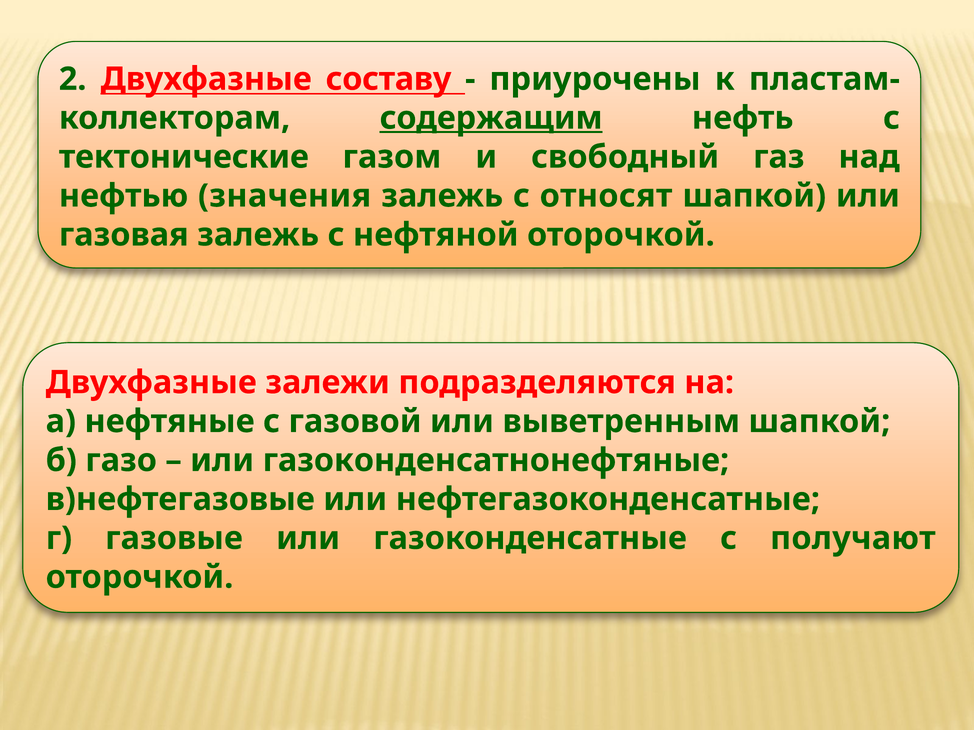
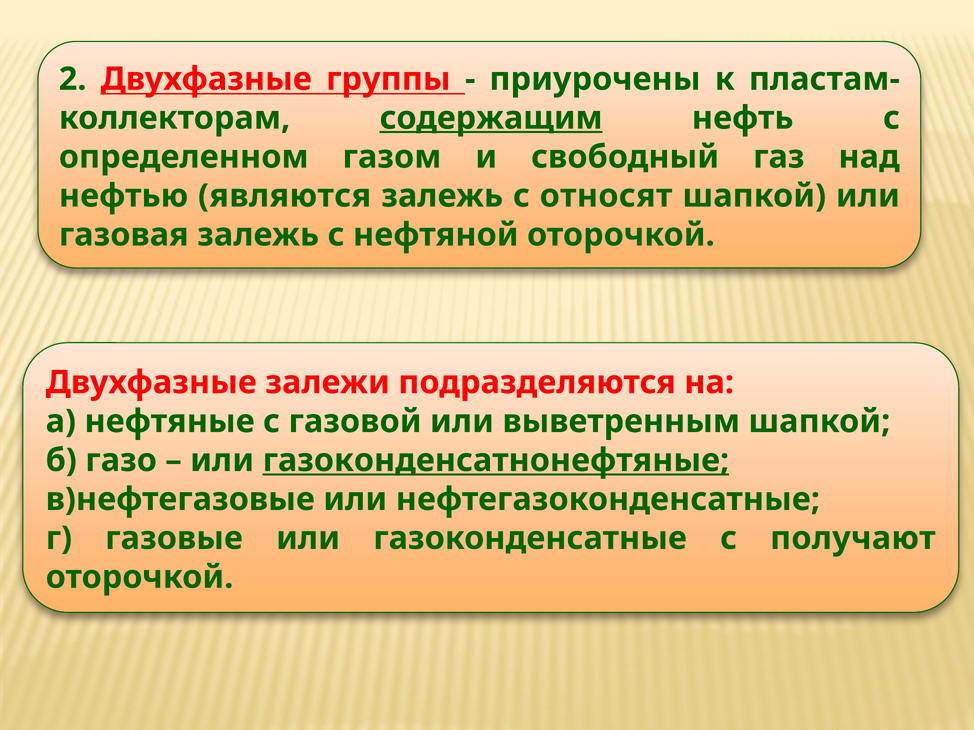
составу: составу -> группы (388, 79)
тектонические: тектонические -> определенном (184, 157)
значения: значения -> являются (285, 196)
газоконденсатнонефтяные underline: none -> present (496, 461)
